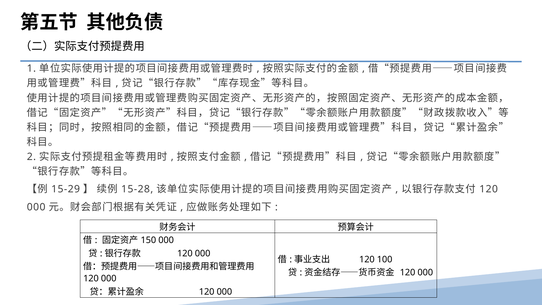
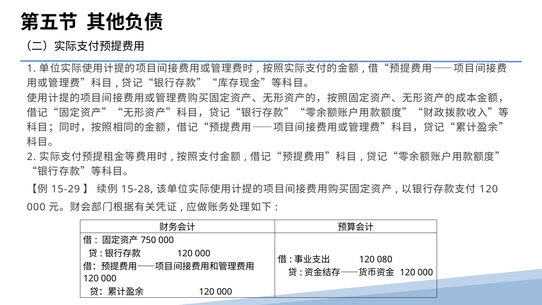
150: 150 -> 750 (148, 240)
100: 100 -> 080 (385, 259)
